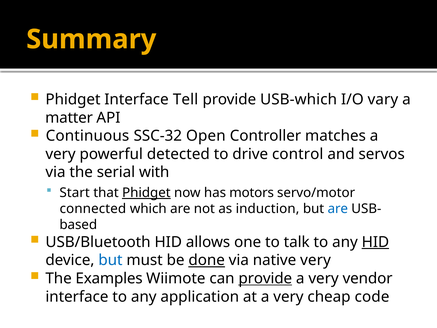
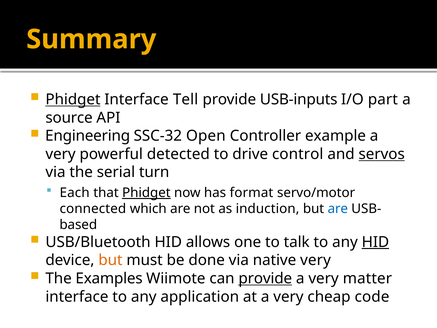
Phidget underline: none -> present (73, 99)
USB-which: USB-which -> USB-inputs (299, 99)
vary: vary -> part (383, 99)
matter: matter -> source (69, 118)
Continuous: Continuous -> Engineering (88, 136)
matches: matches -> example (335, 136)
servos underline: none -> present (382, 154)
with: with -> turn (154, 172)
Start: Start -> Each (75, 193)
motors: motors -> format (251, 193)
but colour: blue -> orange (110, 260)
done underline: present -> none (207, 260)
vendor: vendor -> matter (367, 278)
